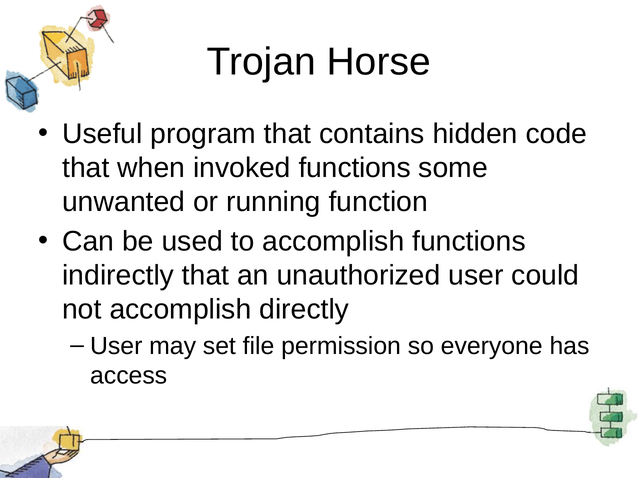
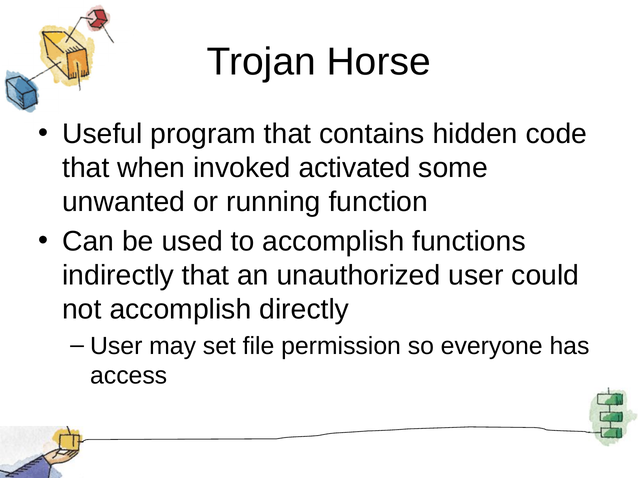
invoked functions: functions -> activated (355, 168)
